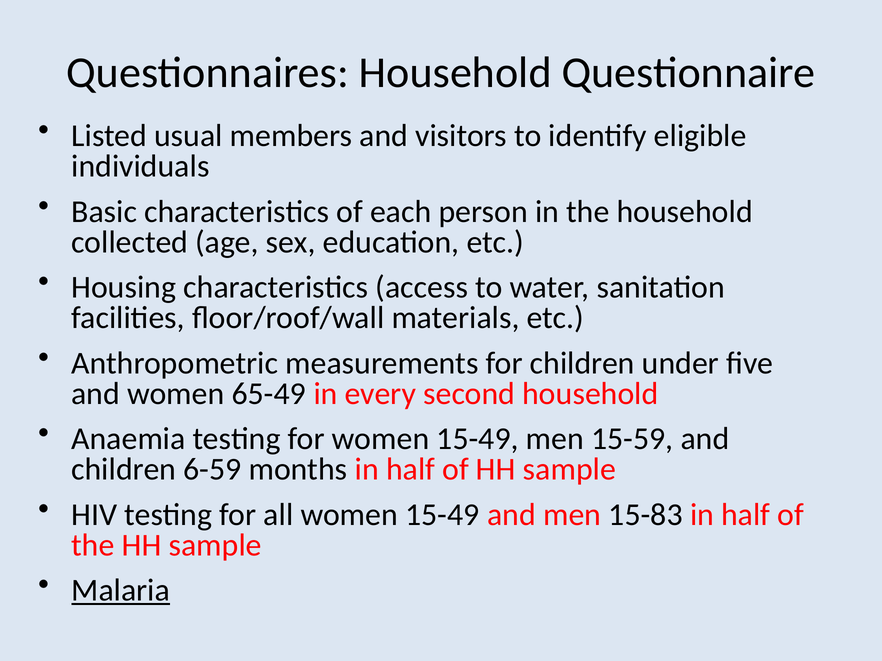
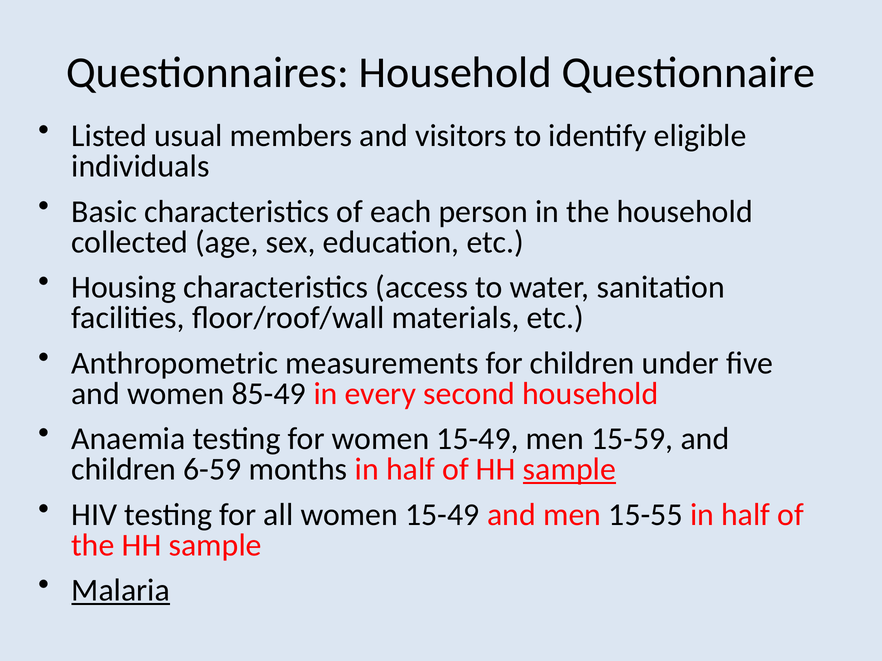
65-49: 65-49 -> 85-49 (269, 394)
sample underline: none -> present (569, 470)
15-83: 15-83 -> 15-55 (646, 515)
